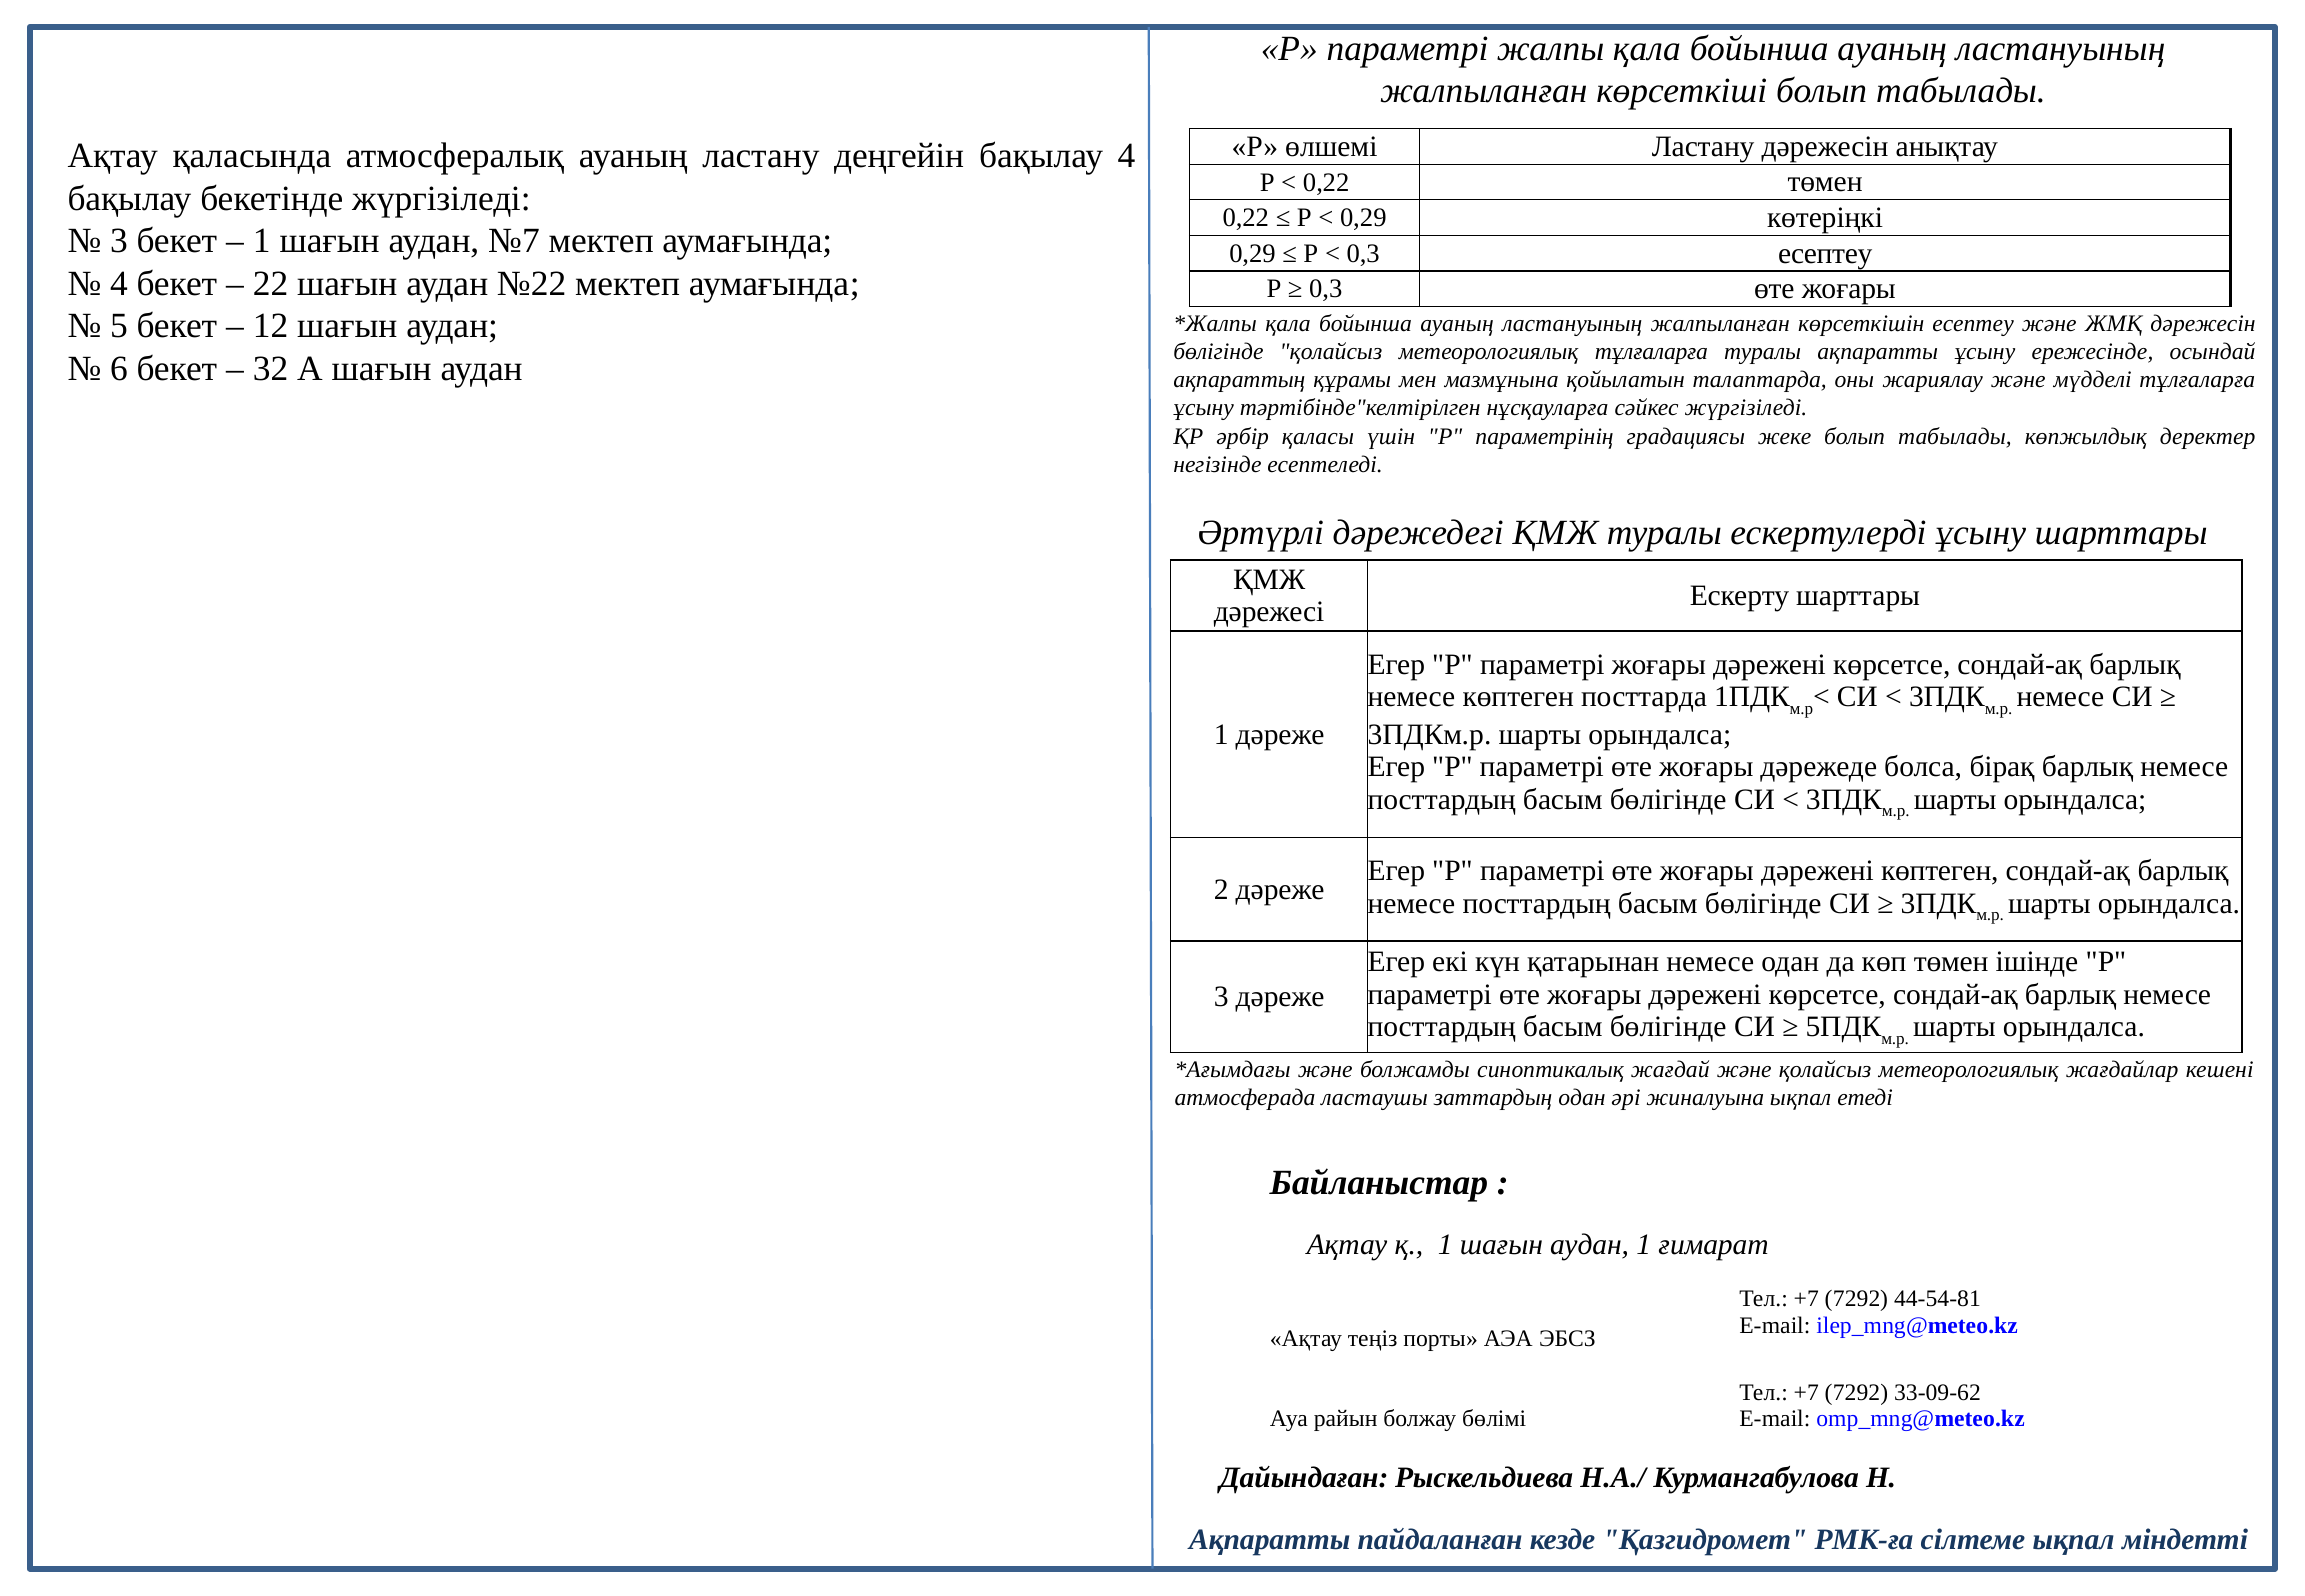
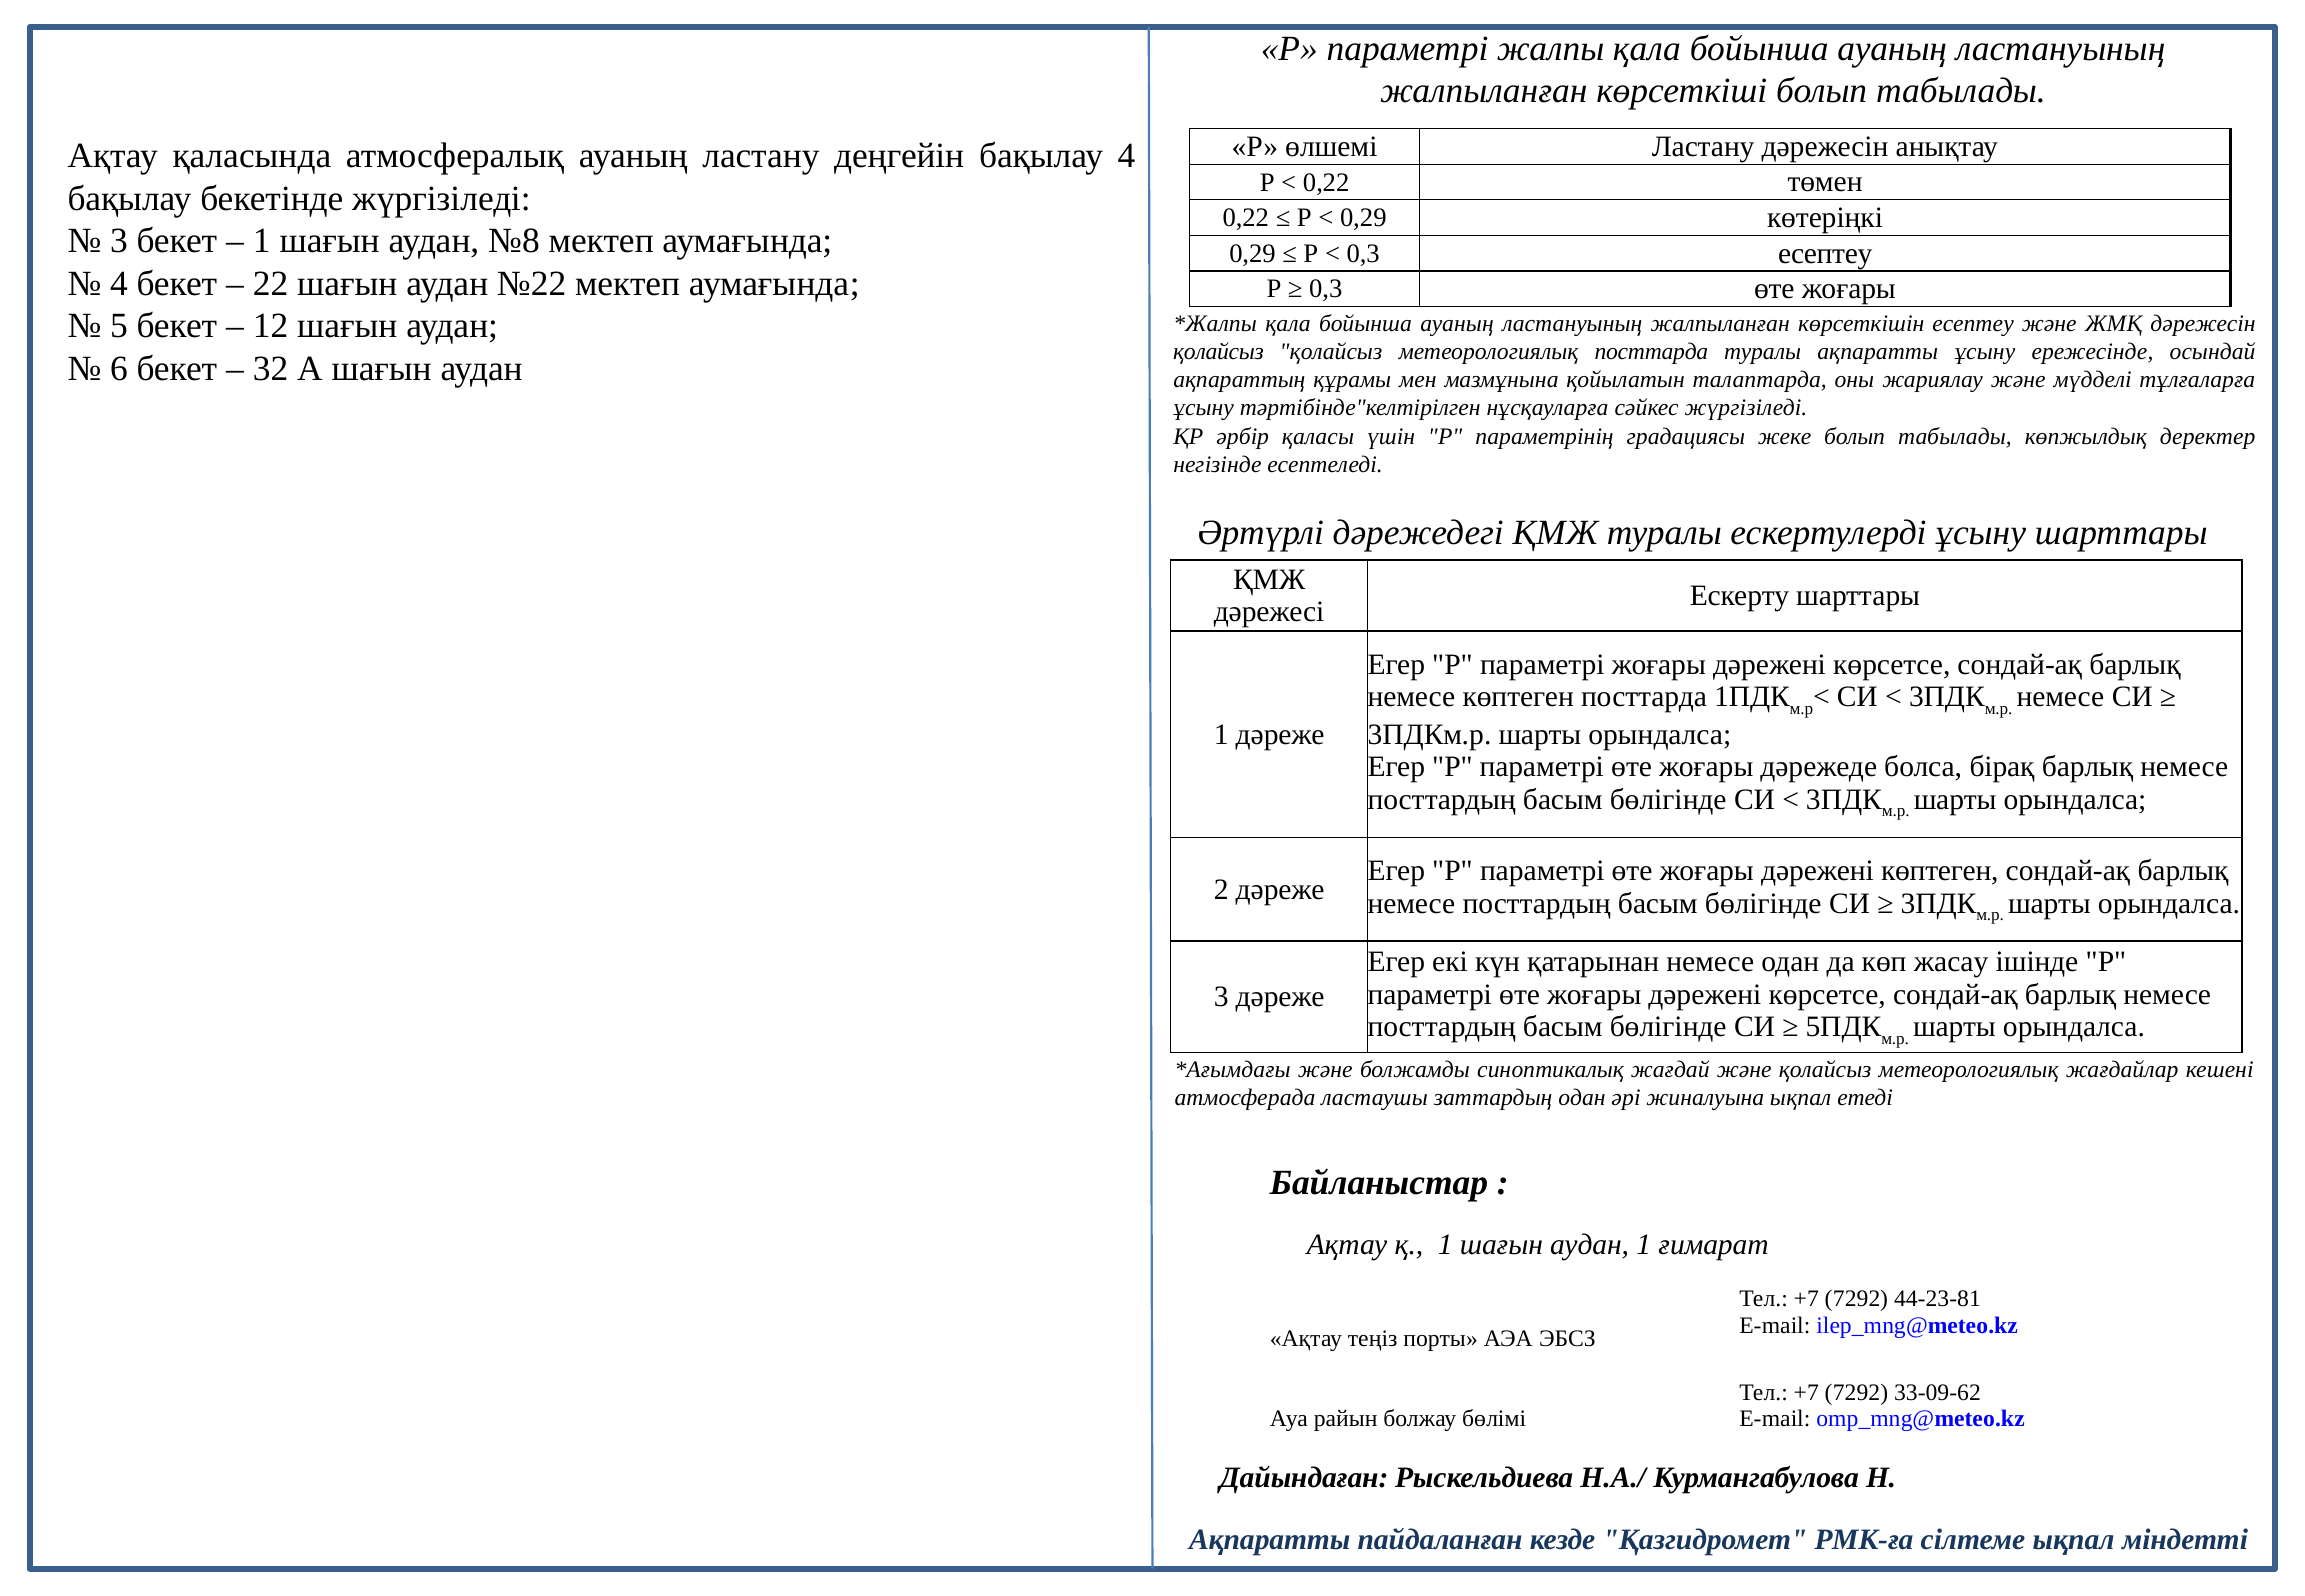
№7: №7 -> №8 (514, 241)
бөлігінде: бөлігінде -> қолайсыз (1219, 351)
метеорологиялық тұлғаларға: тұлғаларға -> посттарда (1651, 351)
көп төмен: төмен -> жасау (1951, 962)
44-54-81: 44-54-81 -> 44-23-81 (1937, 1299)
